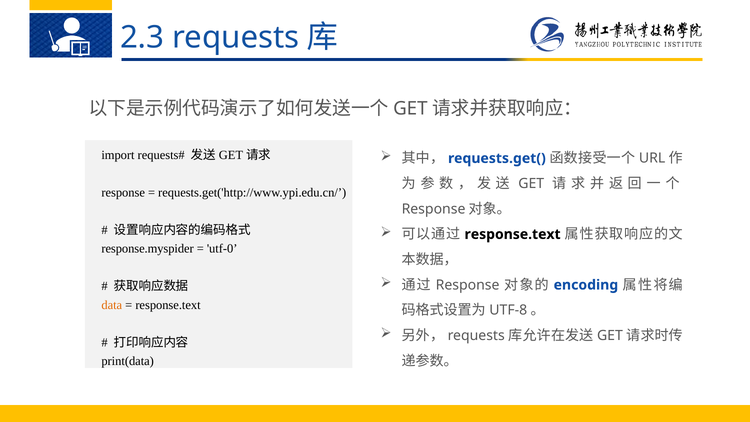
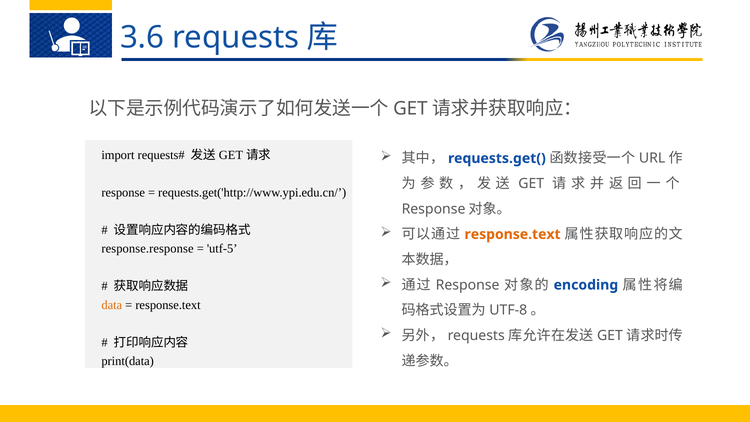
2.3: 2.3 -> 3.6 (142, 37)
response.text colour: black -> orange (513, 234)
response.myspider: response.myspider -> response.response (147, 249)
utf-0: utf-0 -> utf-5 (222, 249)
